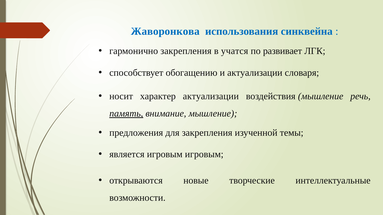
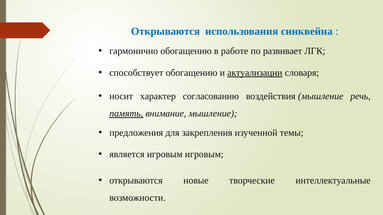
Жаворонкова: Жаворонкова -> Открываются (165, 31)
гармонично закрепления: закрепления -> обогащению (186, 51)
учатся: учатся -> работе (235, 51)
актуализации underline: none -> present (255, 73)
характер актуализации: актуализации -> согласованию (211, 97)
